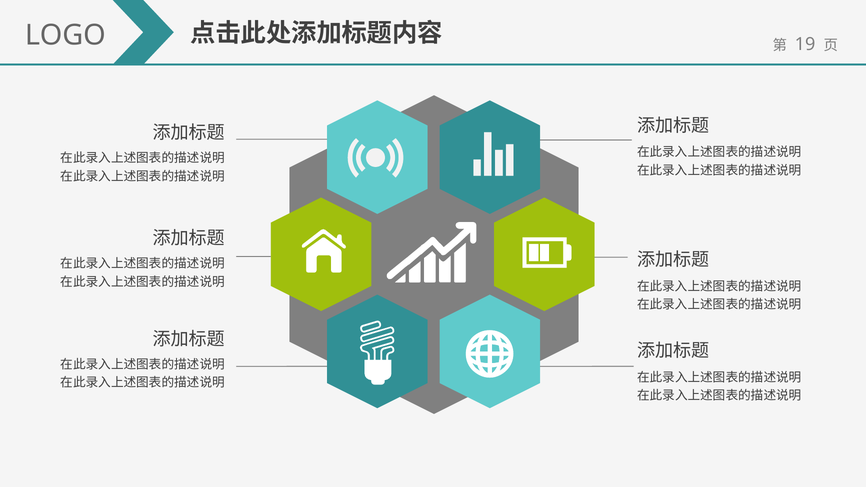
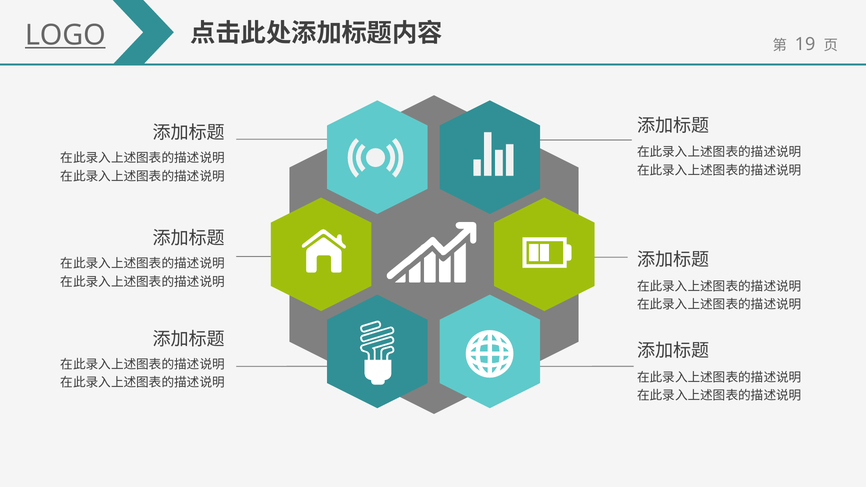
LOGO underline: none -> present (65, 35)
